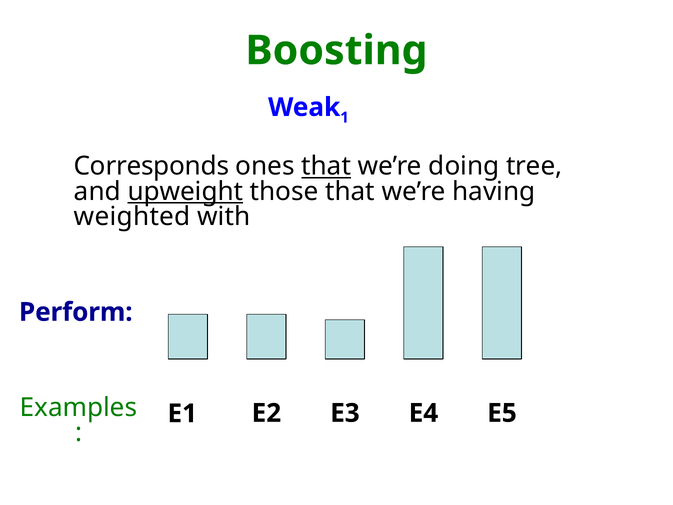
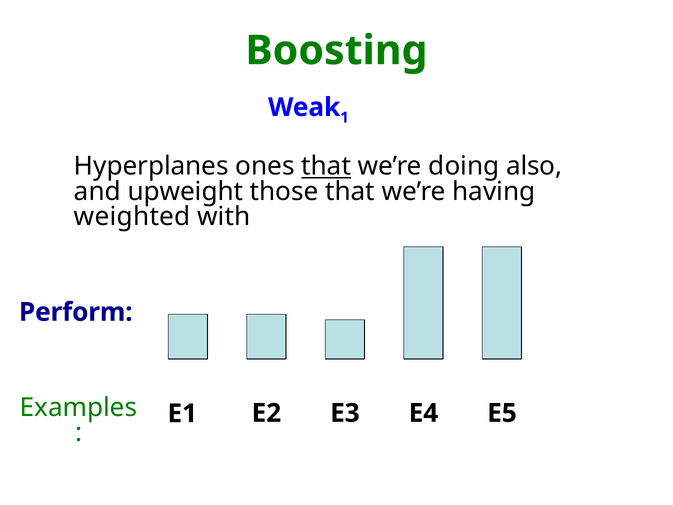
Corresponds: Corresponds -> Hyperplanes (151, 166)
tree: tree -> also (534, 166)
upweight underline: present -> none (185, 191)
